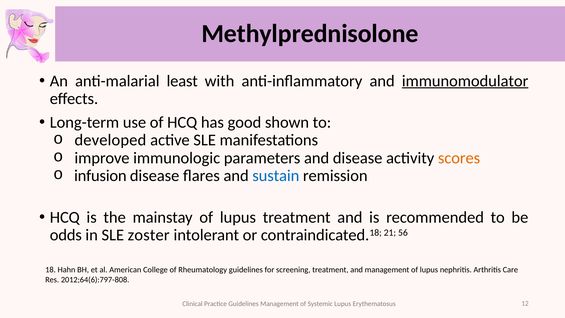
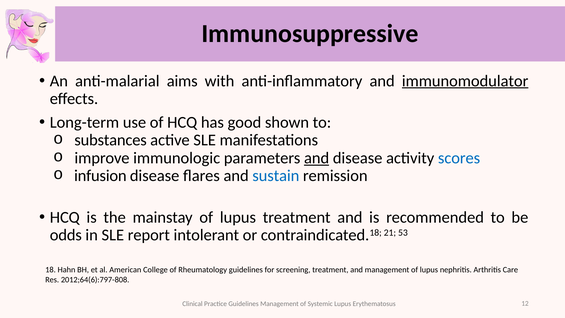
Methylprednisolone: Methylprednisolone -> Immunosuppressive (310, 34)
least: least -> aims (182, 81)
developed: developed -> substances (111, 140)
and underline: none -> present (317, 158)
scores colour: orange -> blue (459, 158)
zoster: zoster -> report (149, 235)
56: 56 -> 53 (403, 232)
